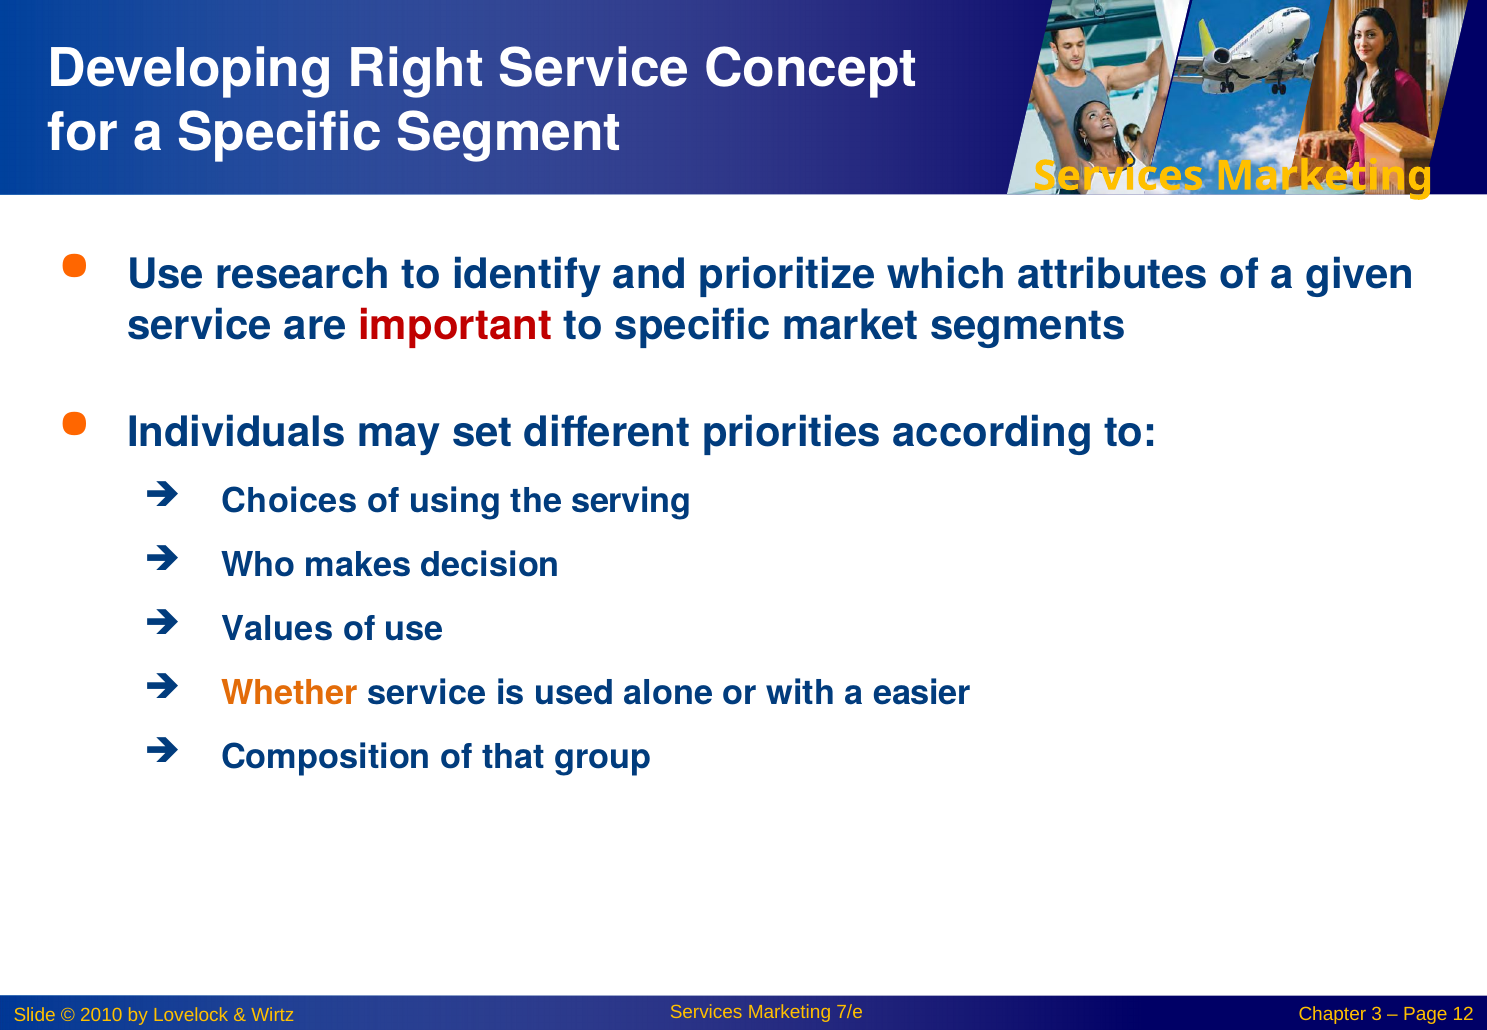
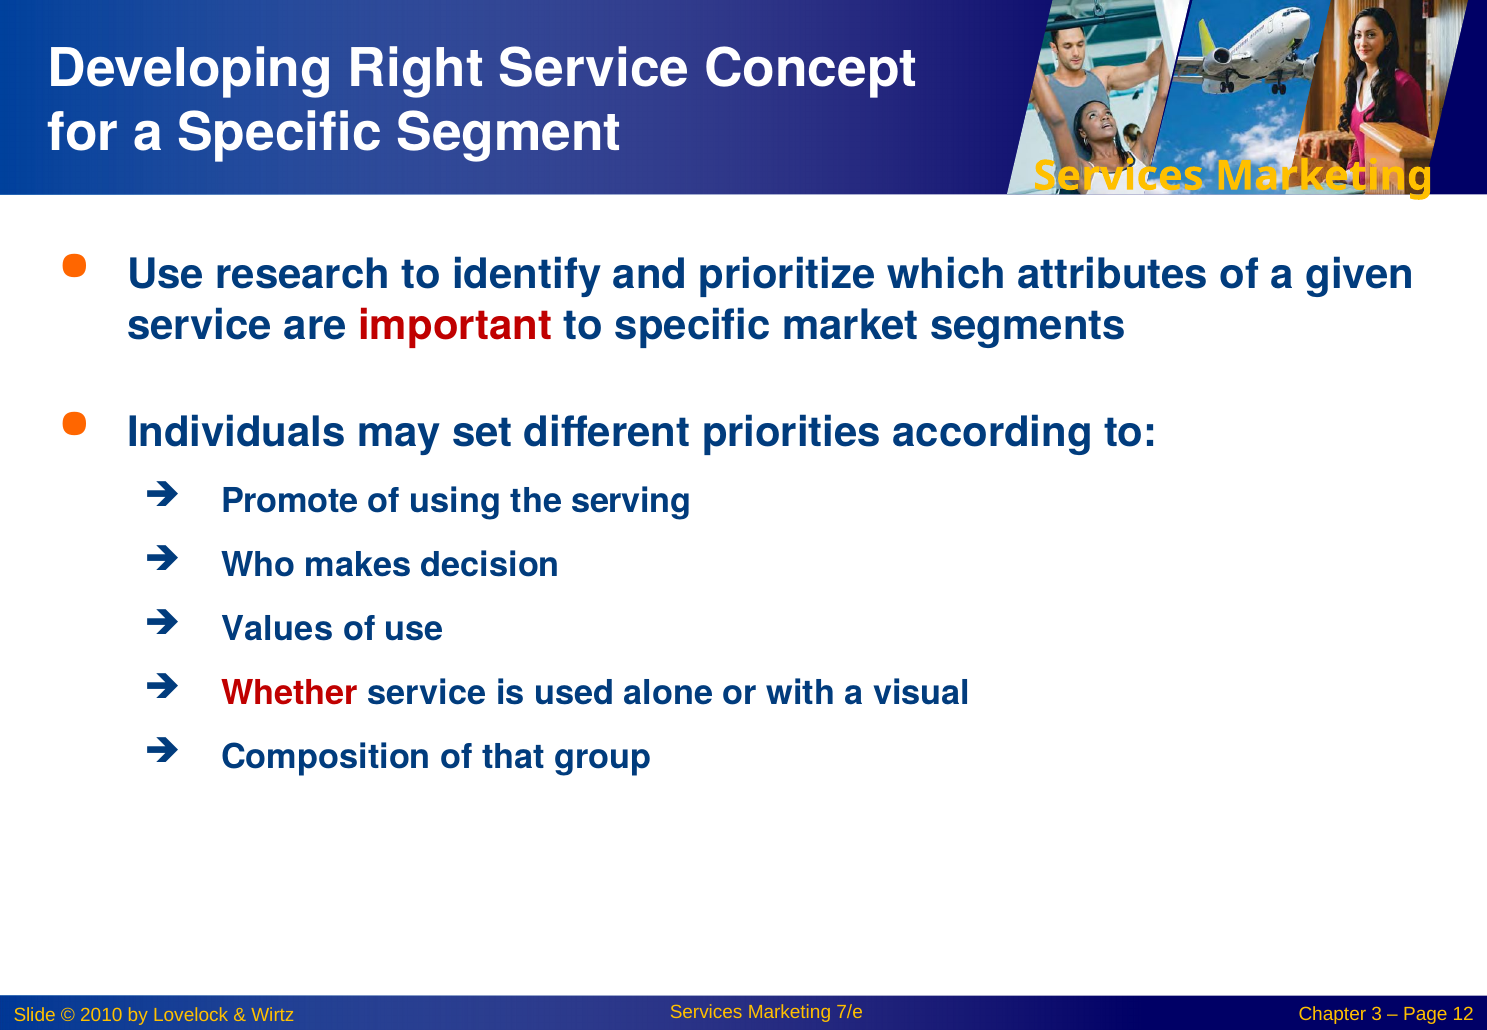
Choices: Choices -> Promote (290, 501)
Whether colour: orange -> red (290, 693)
easier: easier -> visual (922, 693)
